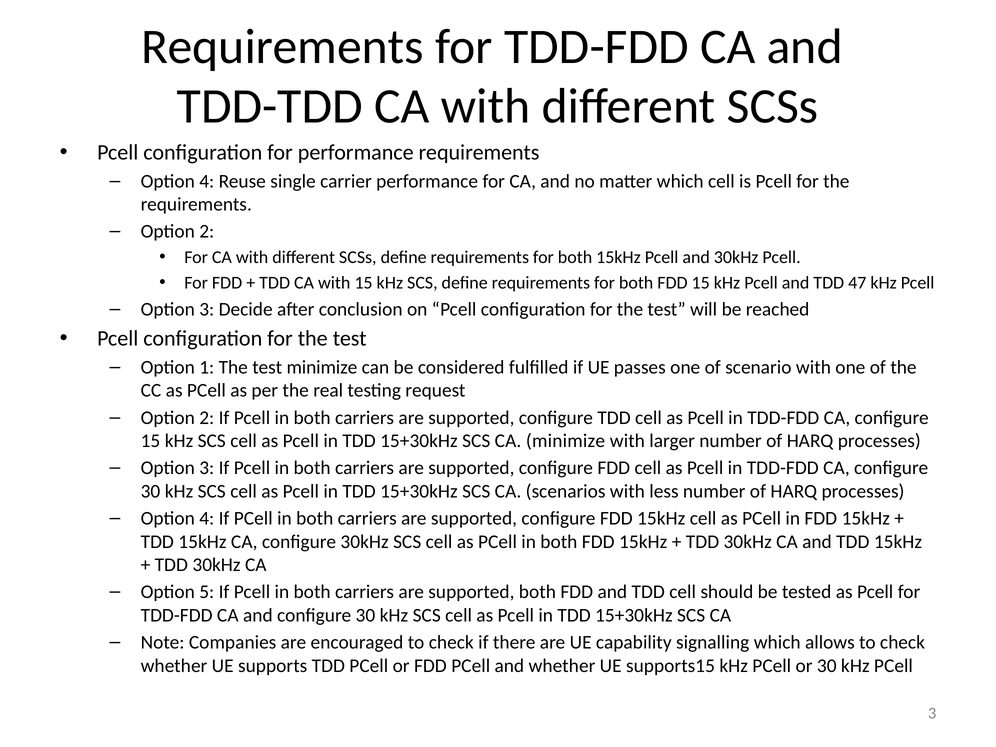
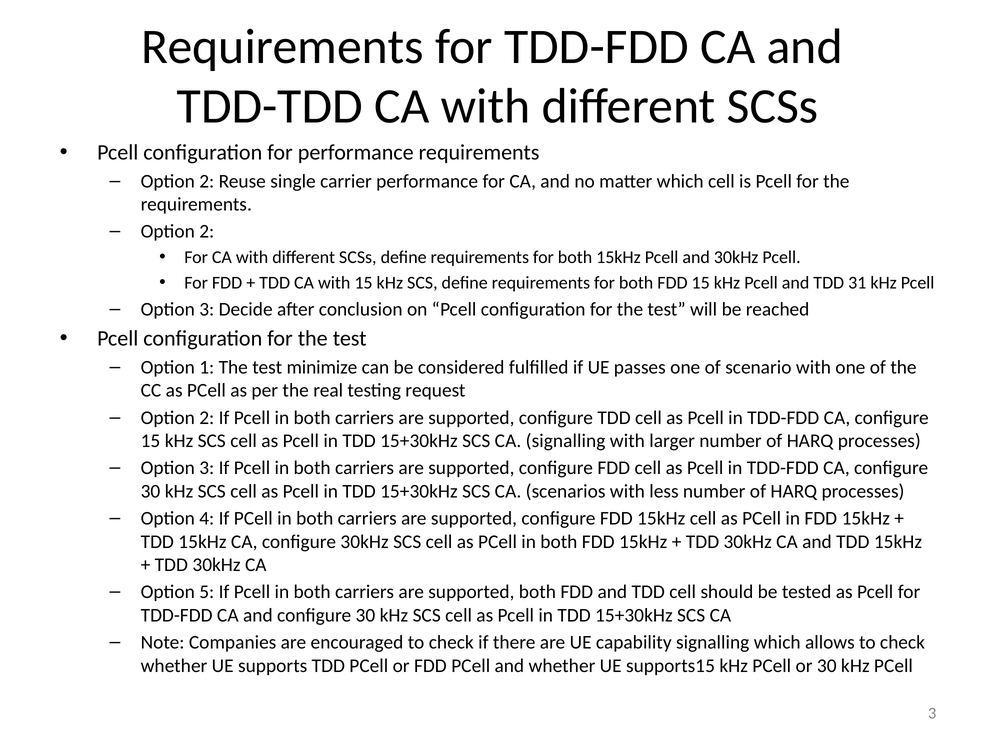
4: 4 -> 2 (207, 181)
47: 47 -> 31 (857, 283)
CA minimize: minimize -> signalling (566, 441)
